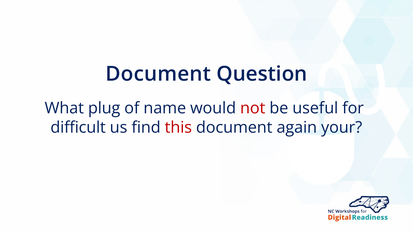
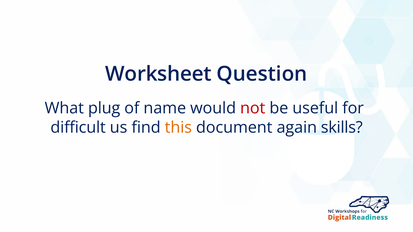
Document: Document -> Worksheet (158, 74)
this colour: red -> orange (178, 128)
your: your -> skills (342, 128)
